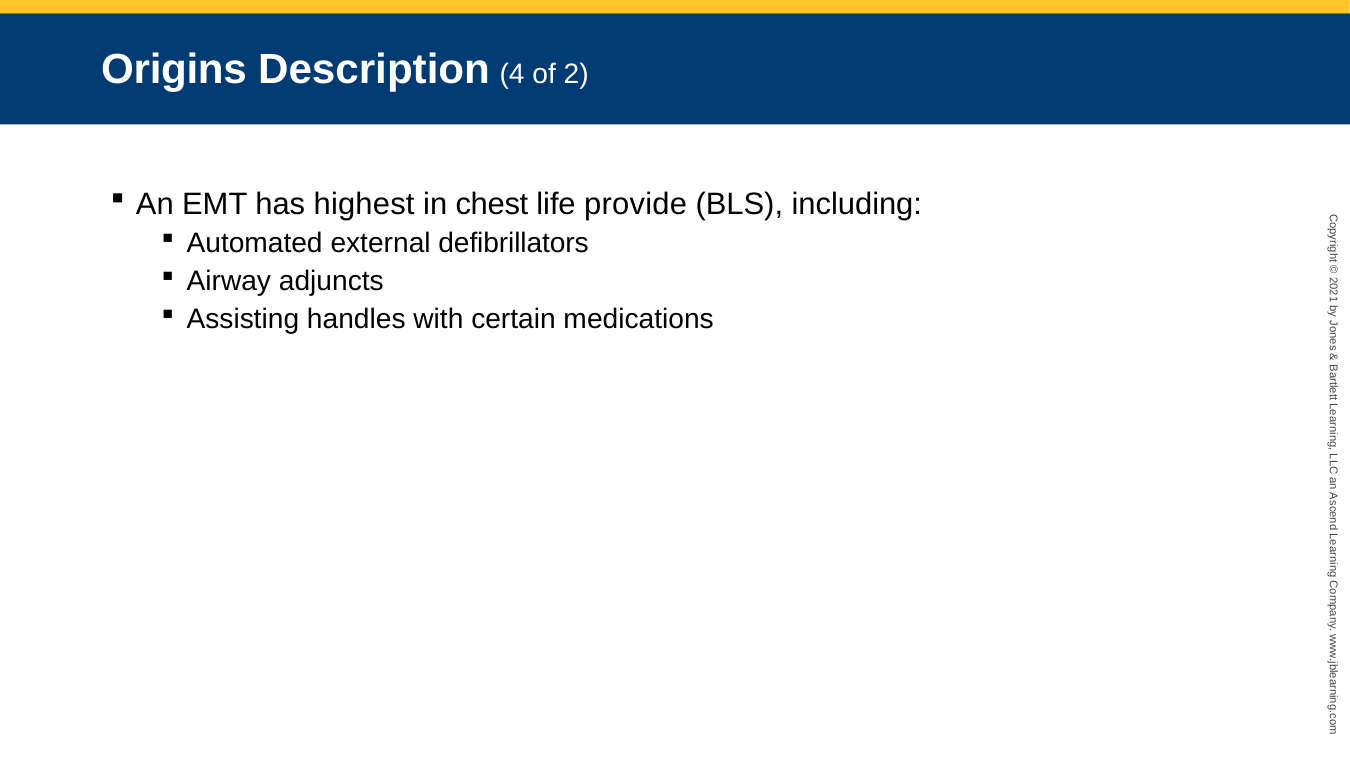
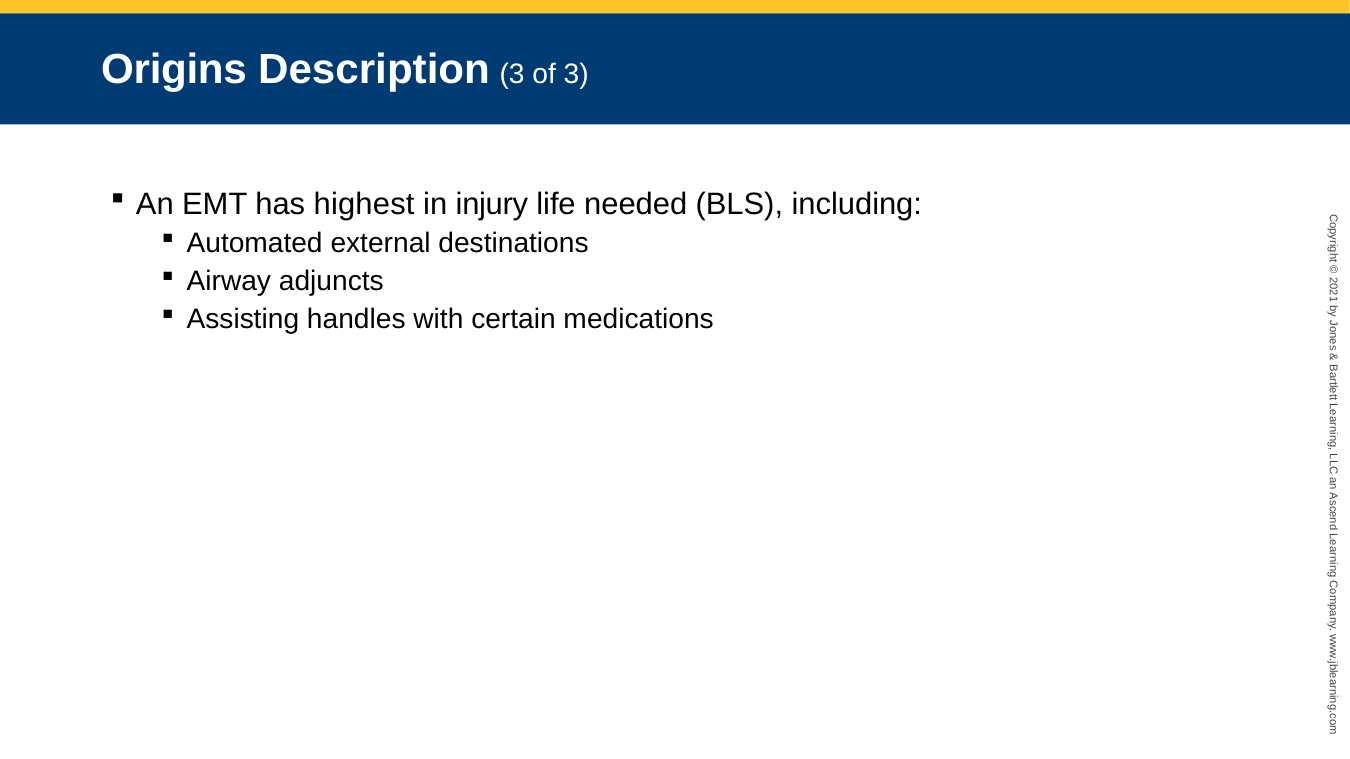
Description 4: 4 -> 3 (512, 74)
of 2: 2 -> 3 (576, 74)
chest: chest -> injury (492, 204)
provide: provide -> needed (636, 204)
defibrillators: defibrillators -> destinations (514, 244)
